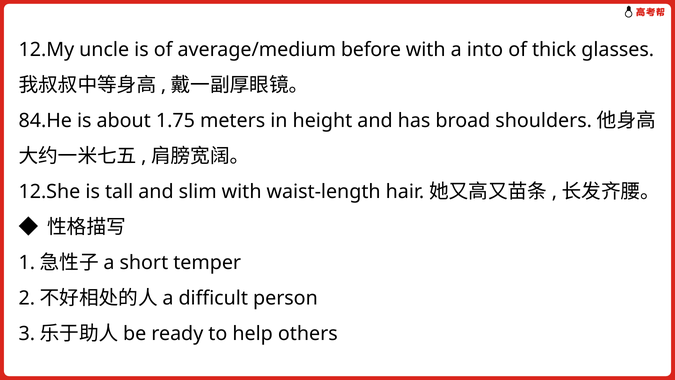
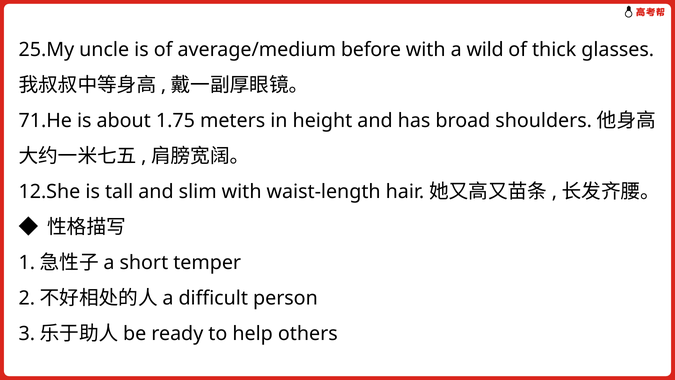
12.My: 12.My -> 25.My (46, 50)
into: into -> wild (485, 50)
84.He: 84.He -> 71.He (45, 121)
